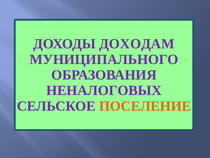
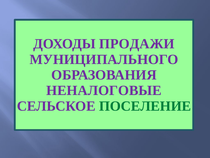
ДОХОДАМ: ДОХОДАМ -> ПРОДАЖИ (137, 44)
НЕНАЛОГОВЫХ: НЕНАЛОГОВЫХ -> НЕНАЛОГОВЫЕ (104, 90)
ПОСЕЛЕНИЕ colour: orange -> green (145, 106)
